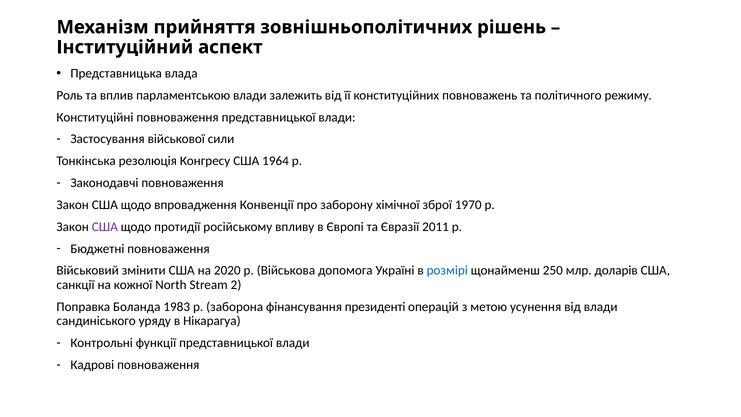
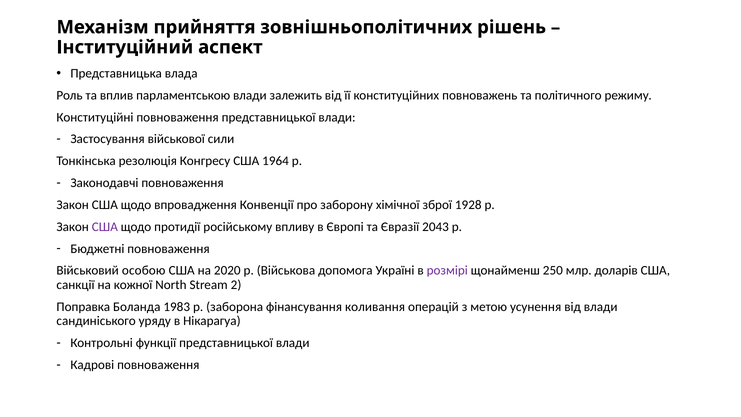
1970: 1970 -> 1928 (468, 205)
2011: 2011 -> 2043 (436, 227)
змінити: змінити -> особою (144, 270)
розмірі colour: blue -> purple (447, 270)
президенті: президенті -> коливання (375, 307)
